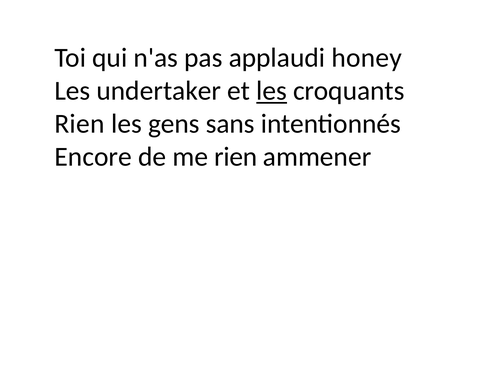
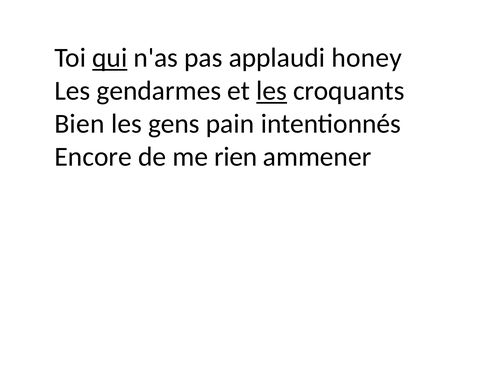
qui underline: none -> present (110, 58)
undertaker: undertaker -> gendarmes (159, 91)
Rien: Rien -> Bien (80, 124)
sans: sans -> pain (230, 124)
